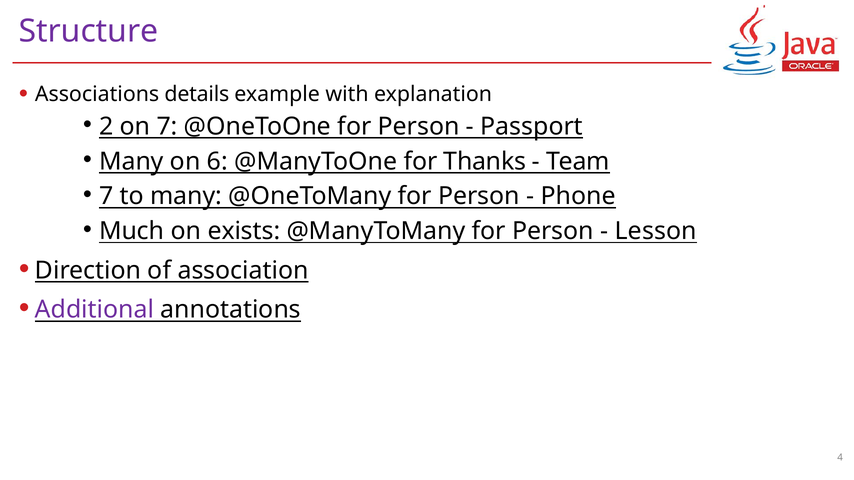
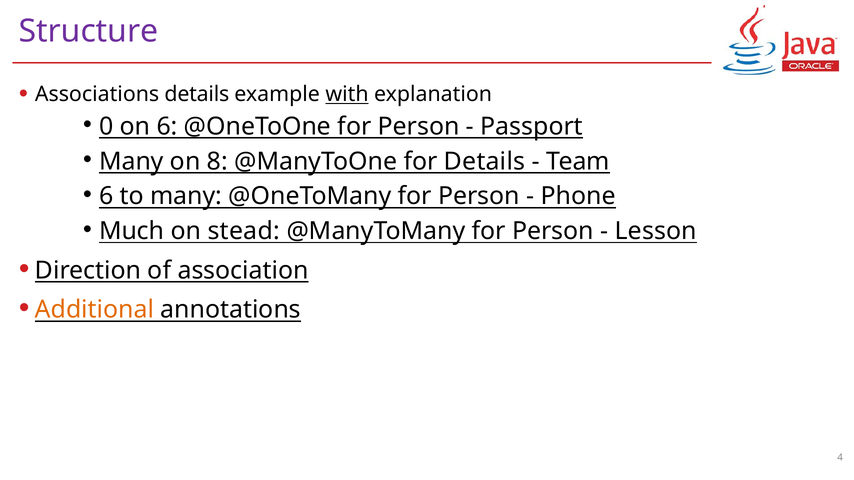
with underline: none -> present (347, 94)
2: 2 -> 0 (106, 127)
on 7: 7 -> 6 (167, 127)
6: 6 -> 8 (217, 161)
for Thanks: Thanks -> Details (485, 161)
7: 7 -> 6 (106, 196)
exists: exists -> stead (244, 231)
Additional colour: purple -> orange (95, 310)
